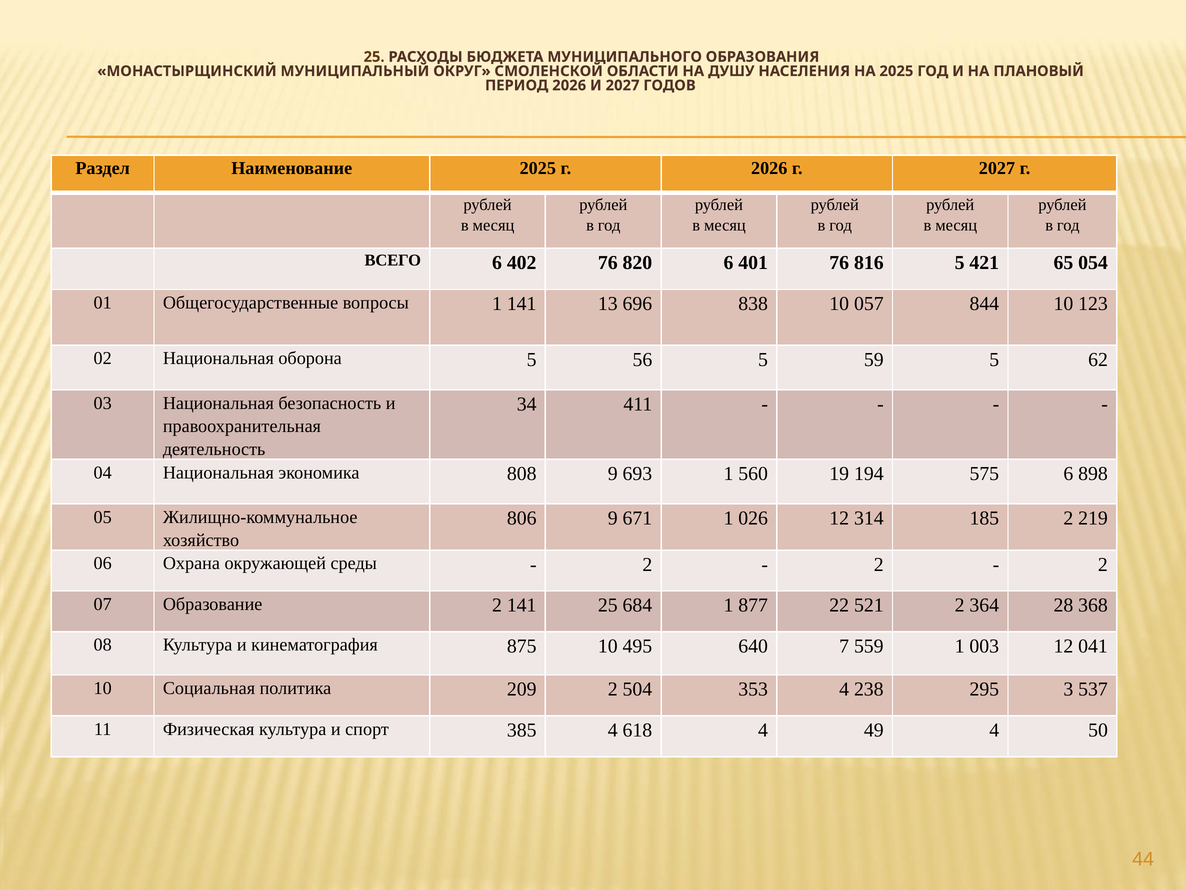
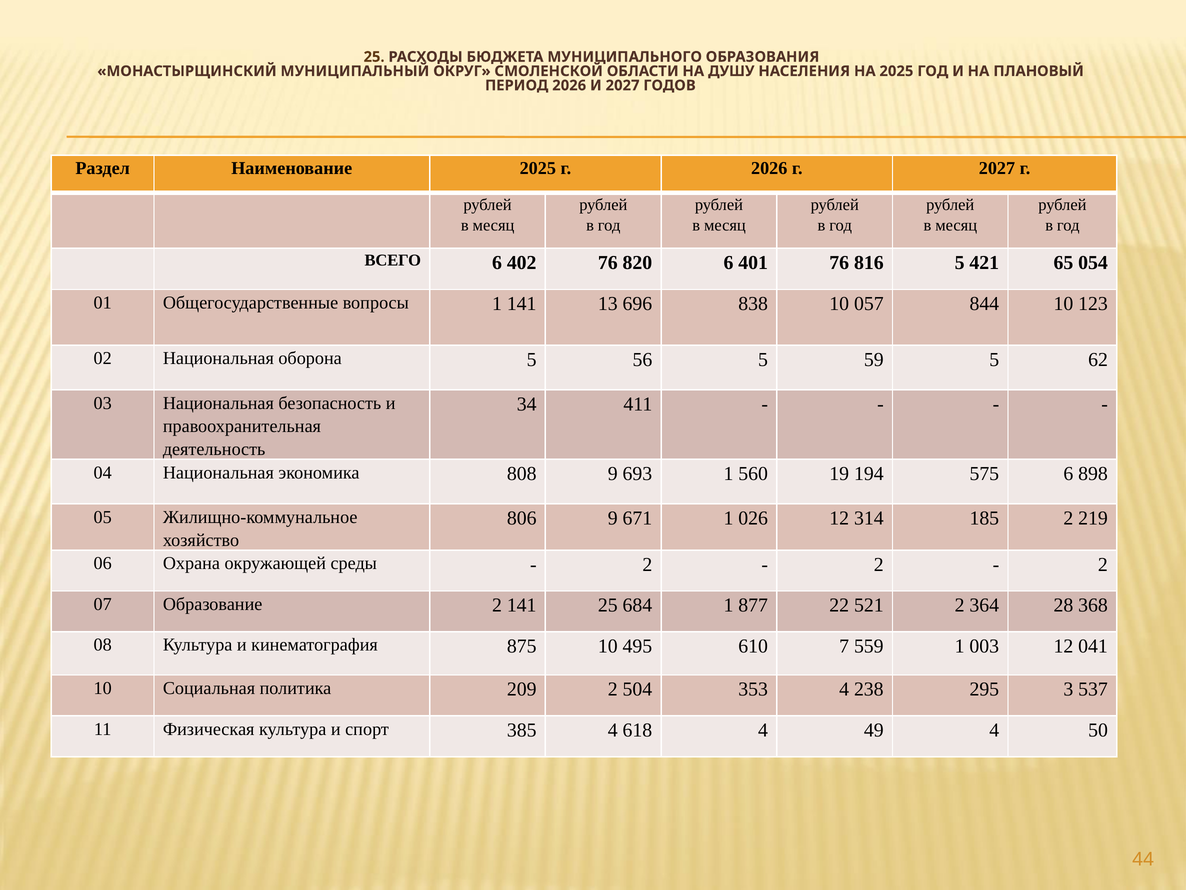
640: 640 -> 610 (753, 646)
